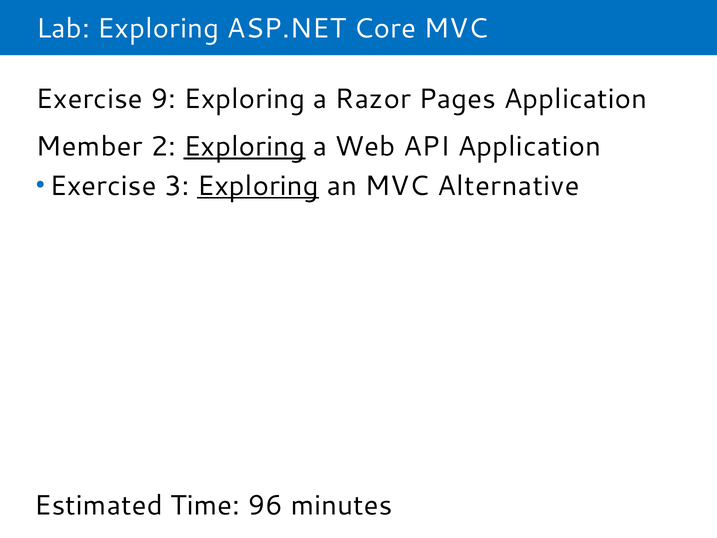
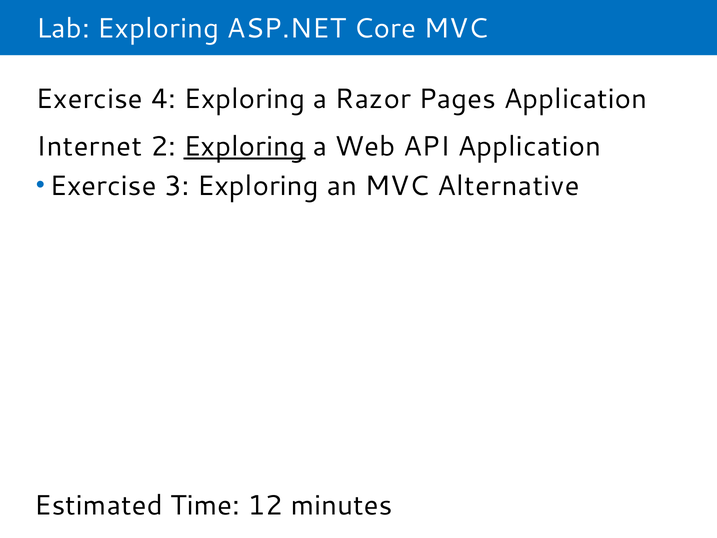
9: 9 -> 4 (163, 99)
Member: Member -> Internet (89, 146)
Exploring underline: present -> none (258, 186)
96: 96 -> 12 (265, 505)
